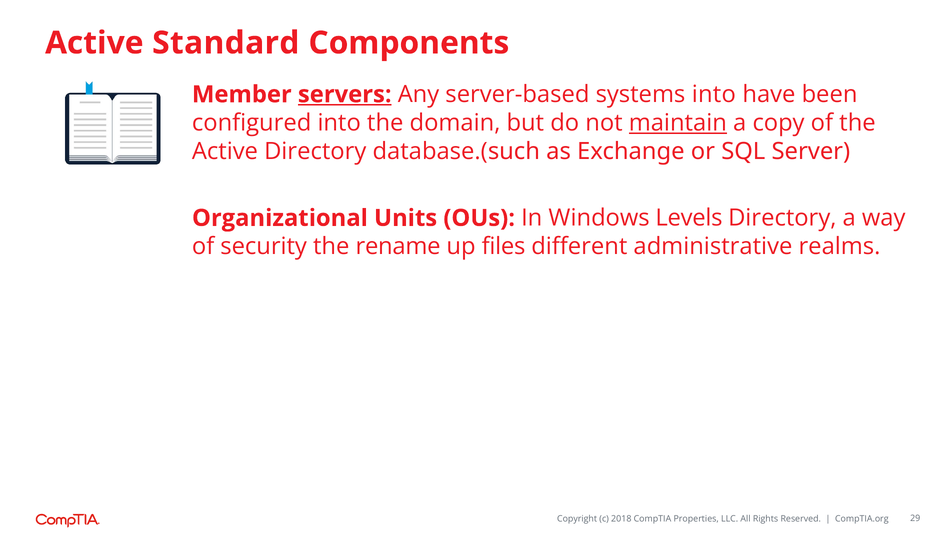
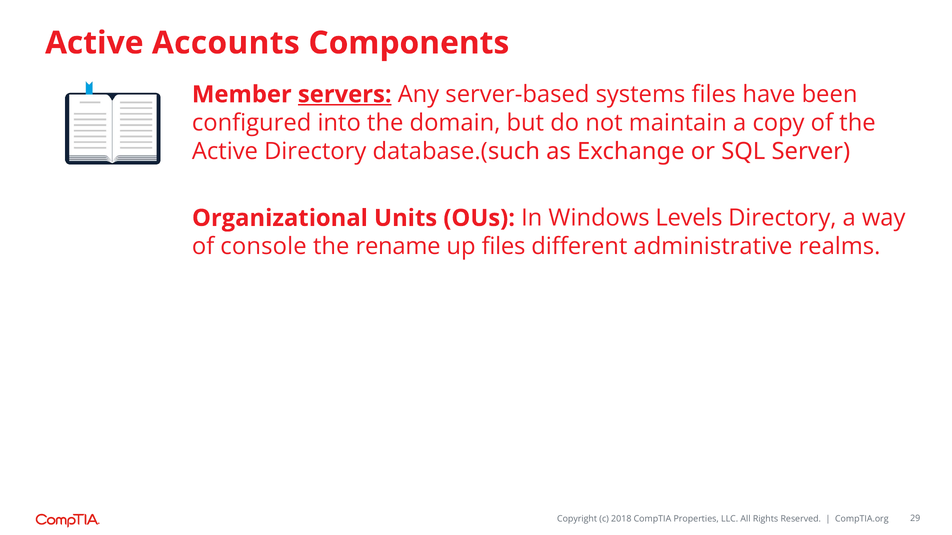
Standard: Standard -> Accounts (226, 43)
systems into: into -> files (714, 95)
maintain underline: present -> none (678, 123)
security: security -> console (264, 247)
